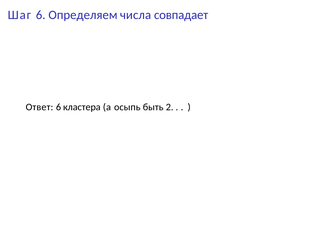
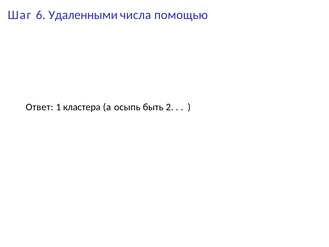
Определяем: Определяем -> Удаленными (83, 15)
совпадает: совпадает -> помощью (181, 15)
Ответ 6: 6 -> 1 (59, 107)
